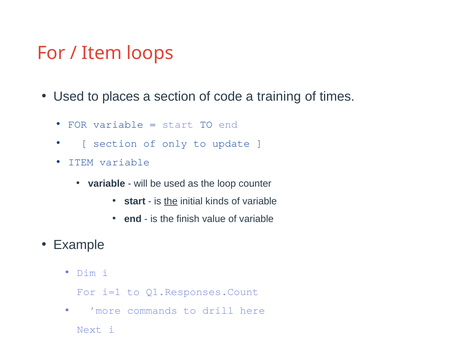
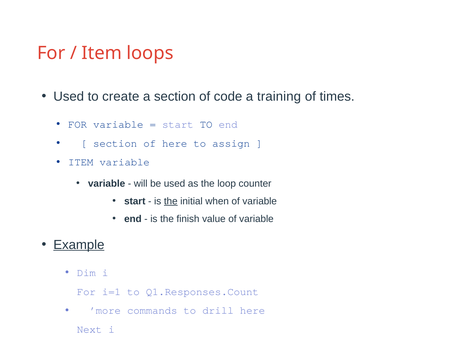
places: places -> create (121, 96)
of only: only -> here (175, 143)
update: update -> assign (231, 143)
kinds: kinds -> when (217, 201)
Example underline: none -> present (79, 245)
